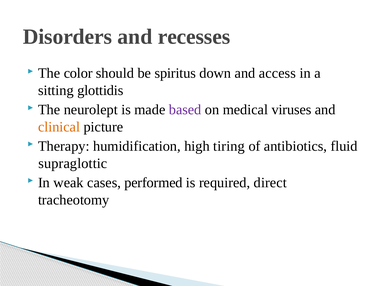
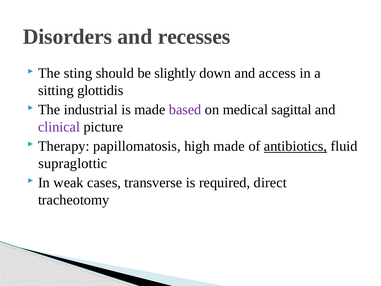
color: color -> sting (78, 73)
spiritus: spiritus -> slightly (175, 73)
neurolept: neurolept -> industrial (91, 110)
viruses: viruses -> sagittal (291, 110)
clinical colour: orange -> purple (59, 127)
humidification: humidification -> papillomatosis (137, 146)
high tiring: tiring -> made (229, 146)
antibiotics underline: none -> present (296, 146)
performed: performed -> transverse (153, 182)
